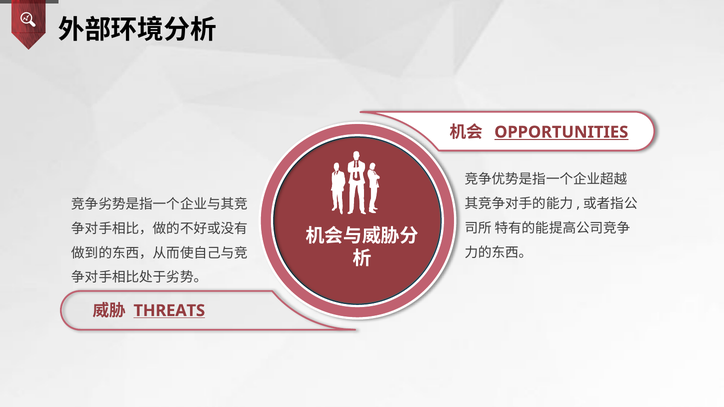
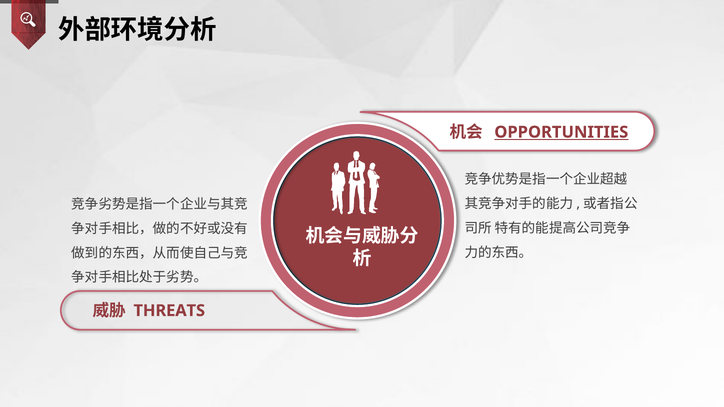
THREATS underline: present -> none (169, 311)
